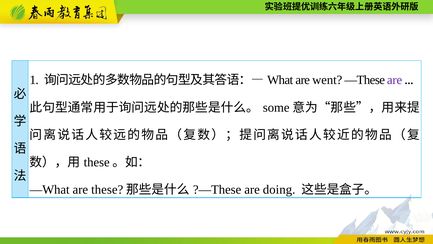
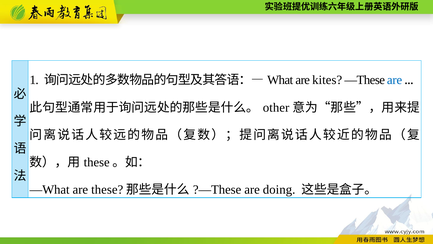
went: went -> kites (327, 80)
are colour: purple -> blue (395, 80)
some: some -> other (276, 107)
